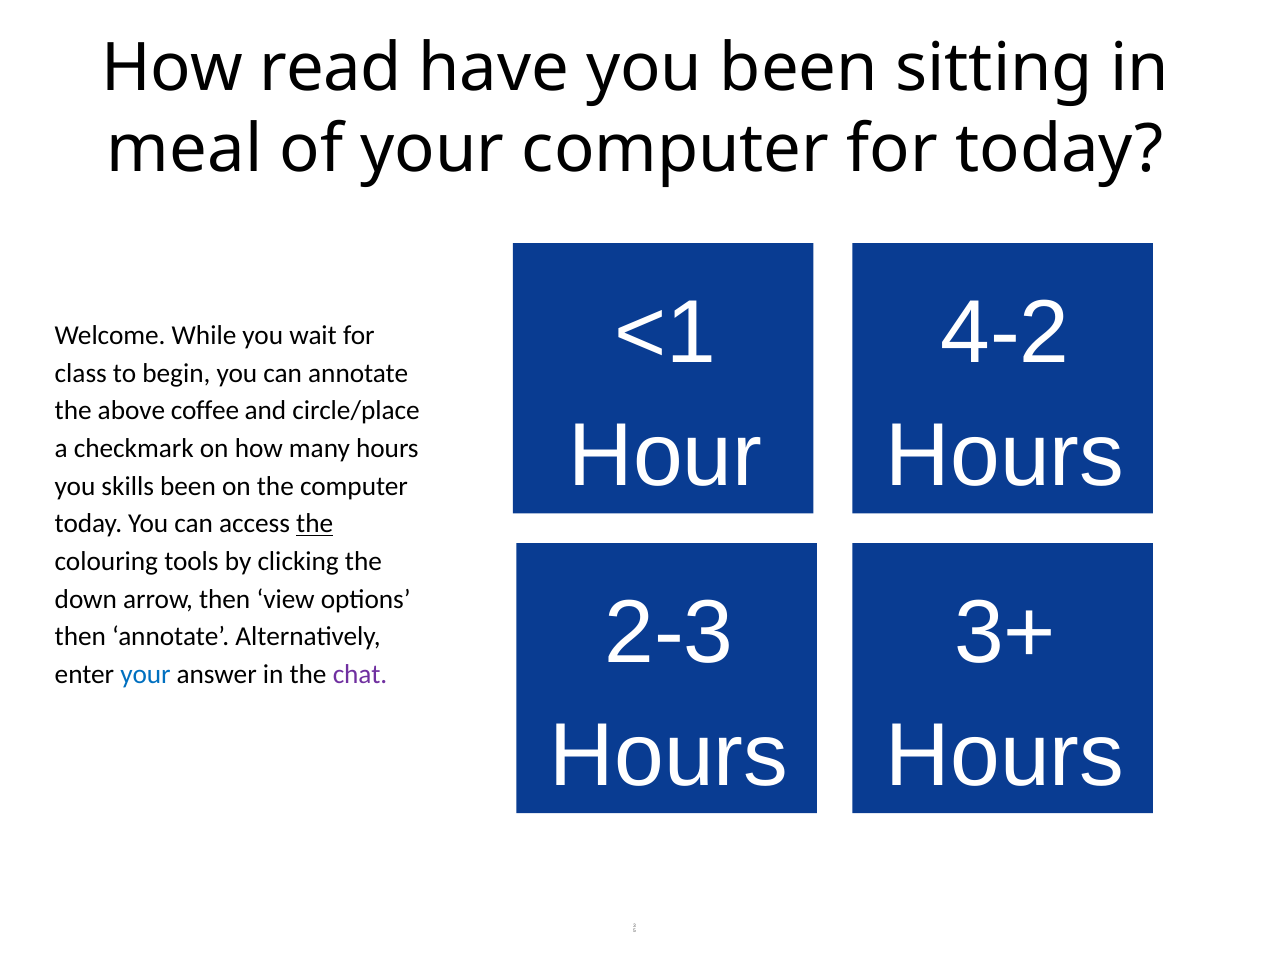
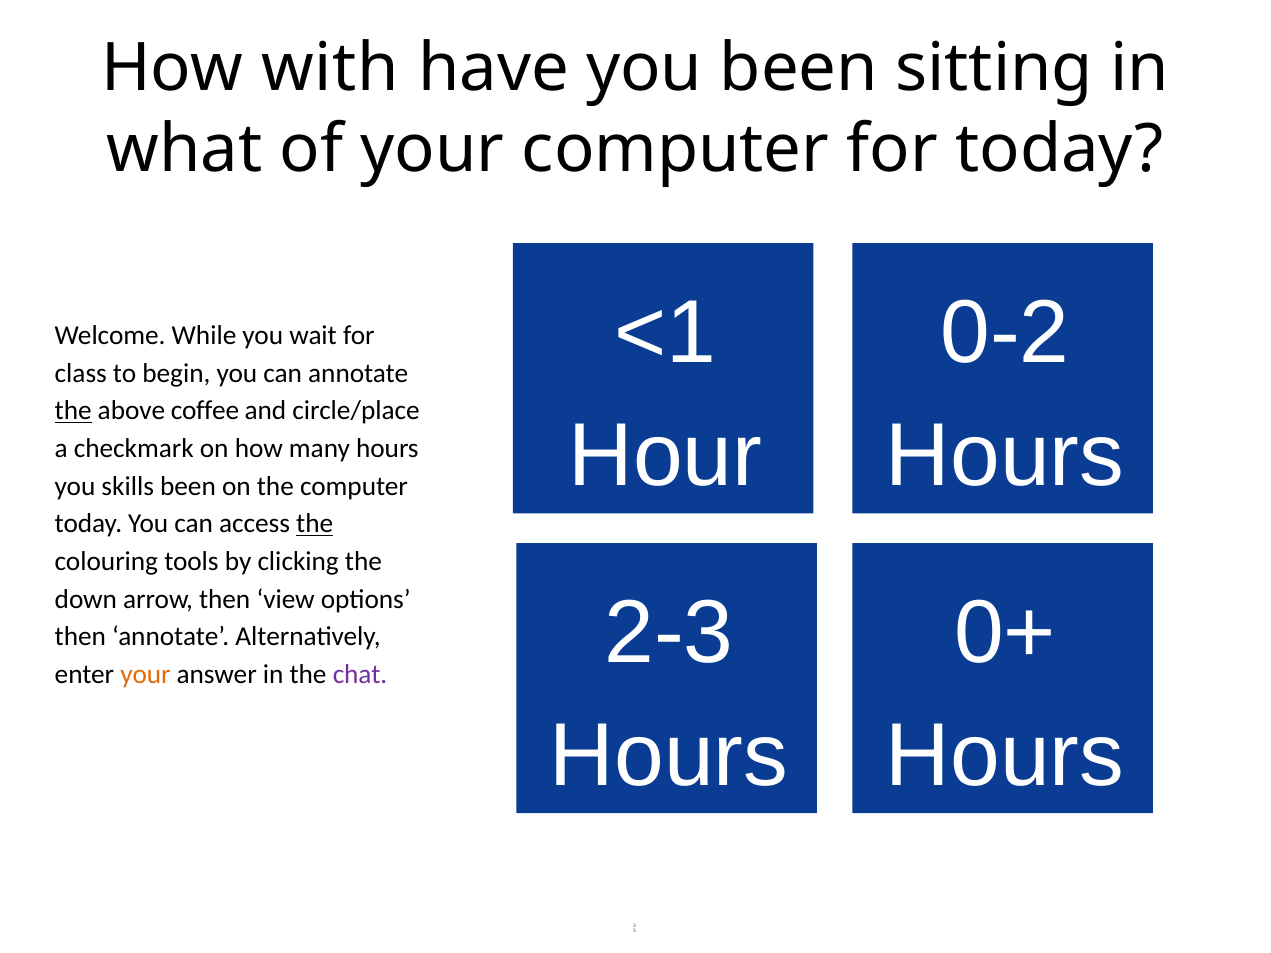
read: read -> with (330, 69)
meal: meal -> what (185, 149)
4-2: 4-2 -> 0-2 (1005, 333)
the underline: none -> present (73, 411)
3+: 3+ -> 0+ (1005, 633)
your colour: blue -> orange (145, 674)
